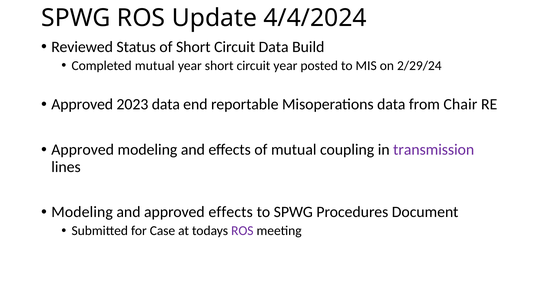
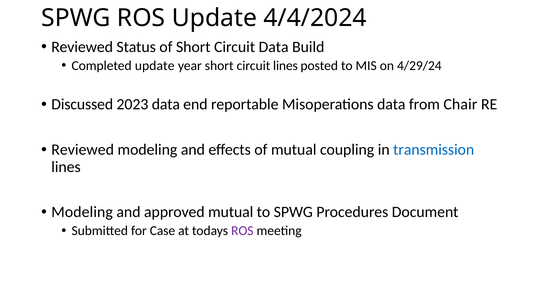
Completed mutual: mutual -> update (155, 66)
circuit year: year -> lines (285, 66)
2/29/24: 2/29/24 -> 4/29/24 (419, 66)
Approved: Approved -> Discussed (82, 104)
Approved: Approved -> Reviewed (83, 150)
transmission colour: purple -> blue (434, 150)
approved effects: effects -> mutual (231, 212)
